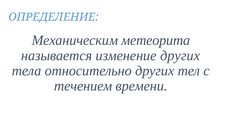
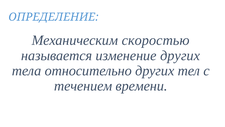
метеорита: метеорита -> скоростью (156, 40)
